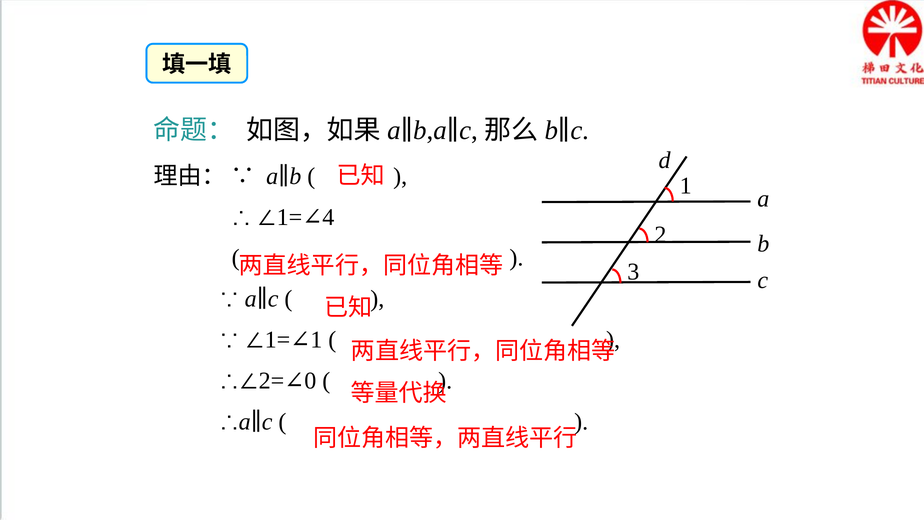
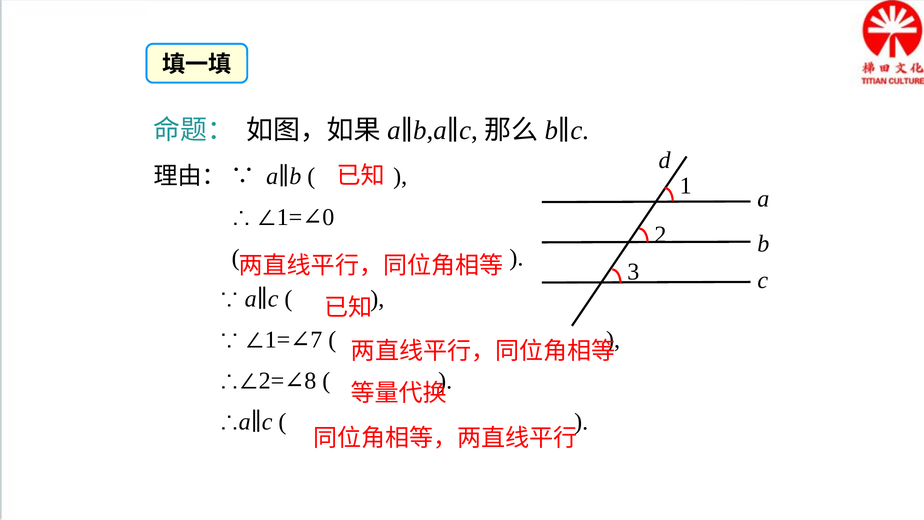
4: 4 -> 0 (328, 217)
1: 1 -> 7 (316, 340)
0: 0 -> 8 (310, 381)
